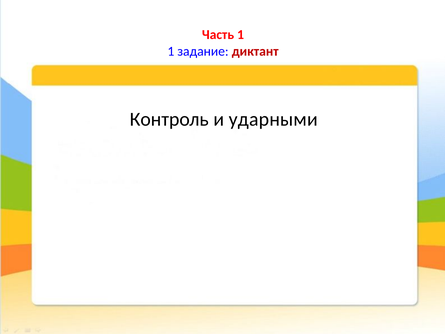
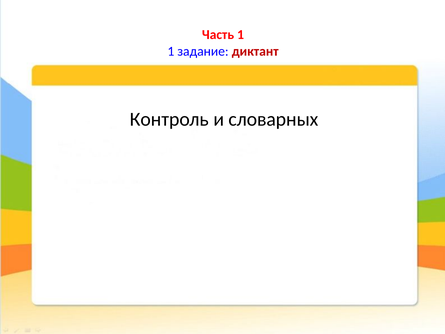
ударными: ударными -> словарных (273, 119)
